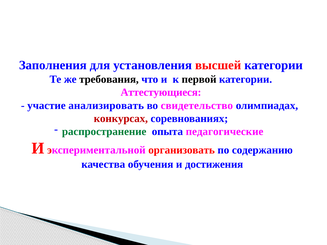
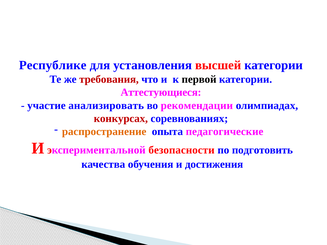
Заполнения: Заполнения -> Республике (53, 65)
требования colour: black -> red (109, 79)
свидетельство: свидетельство -> рекомендации (197, 106)
распространение colour: green -> orange (104, 132)
организовать: организовать -> безопасности (181, 150)
содержанию: содержанию -> подготовить (262, 150)
